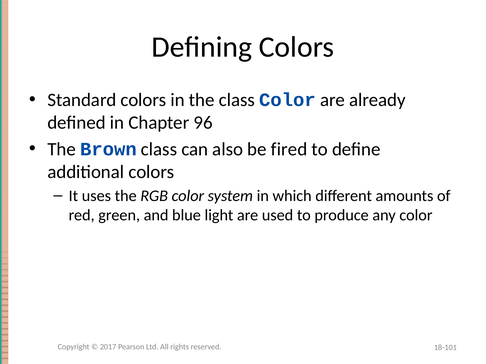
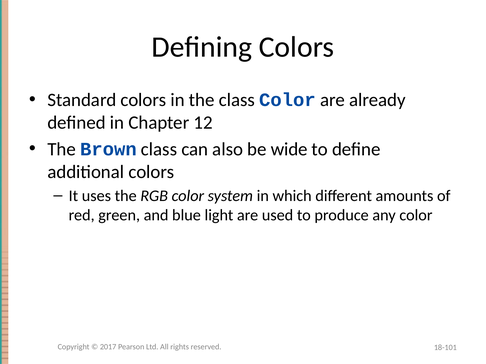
96: 96 -> 12 (203, 123)
fired: fired -> wide (289, 149)
